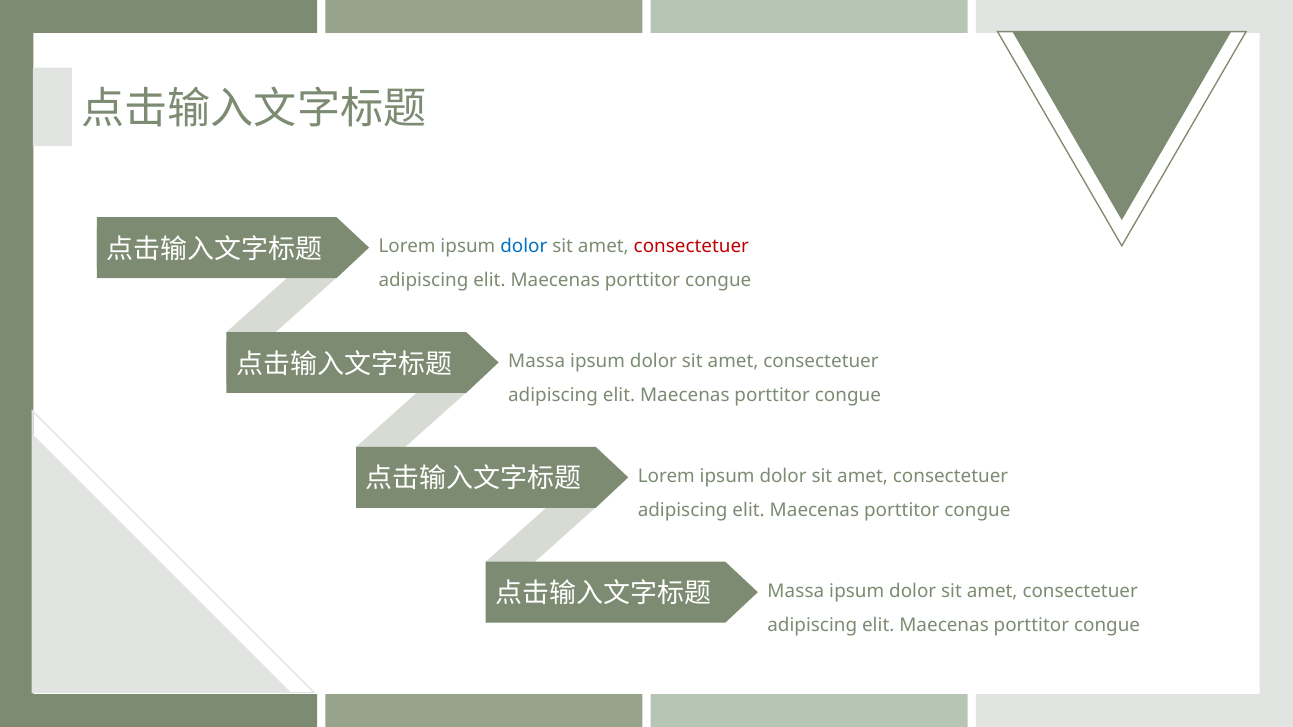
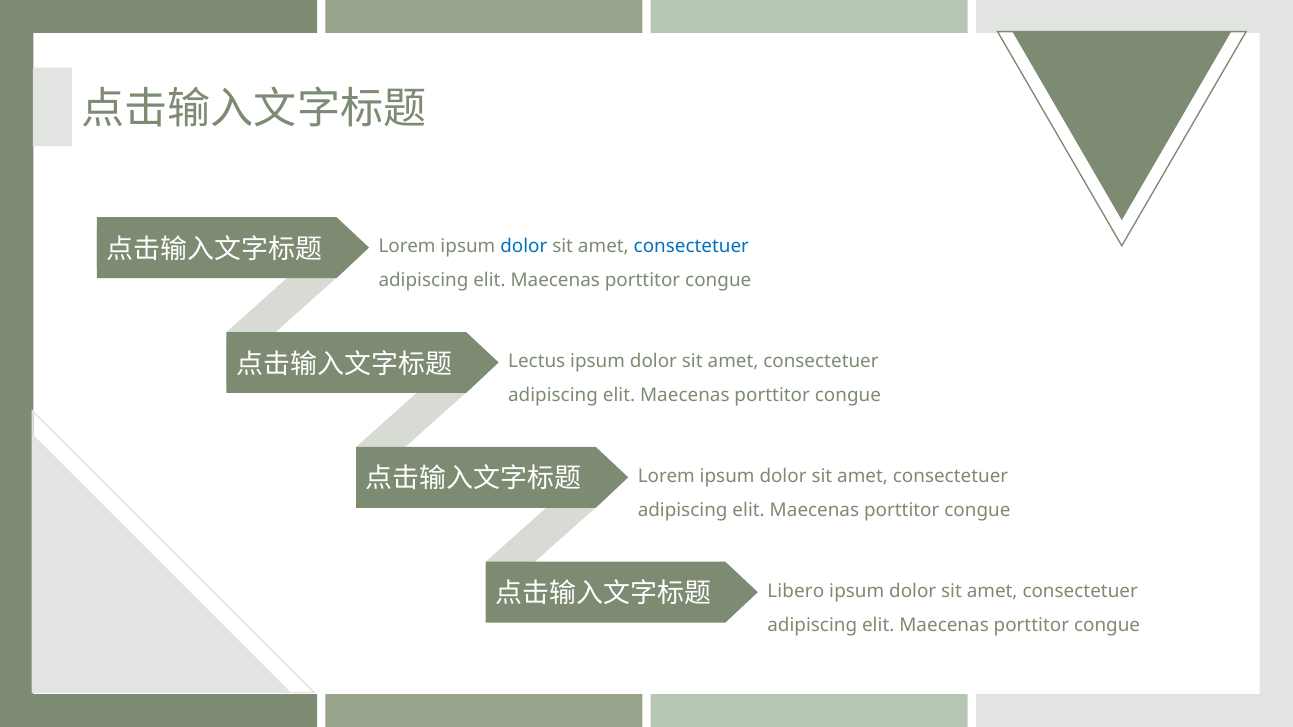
consectetuer colour: red -> blue (691, 247)
Massa: Massa -> Lectus (537, 361)
Massa: Massa -> Libero (796, 591)
